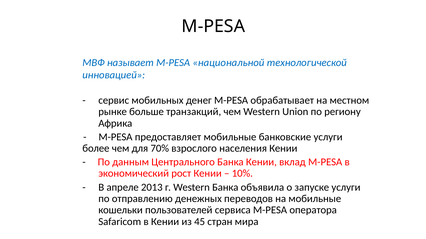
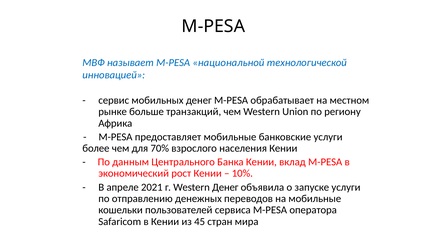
2013: 2013 -> 2021 (152, 188)
Western Банка: Банка -> Денег (225, 188)
